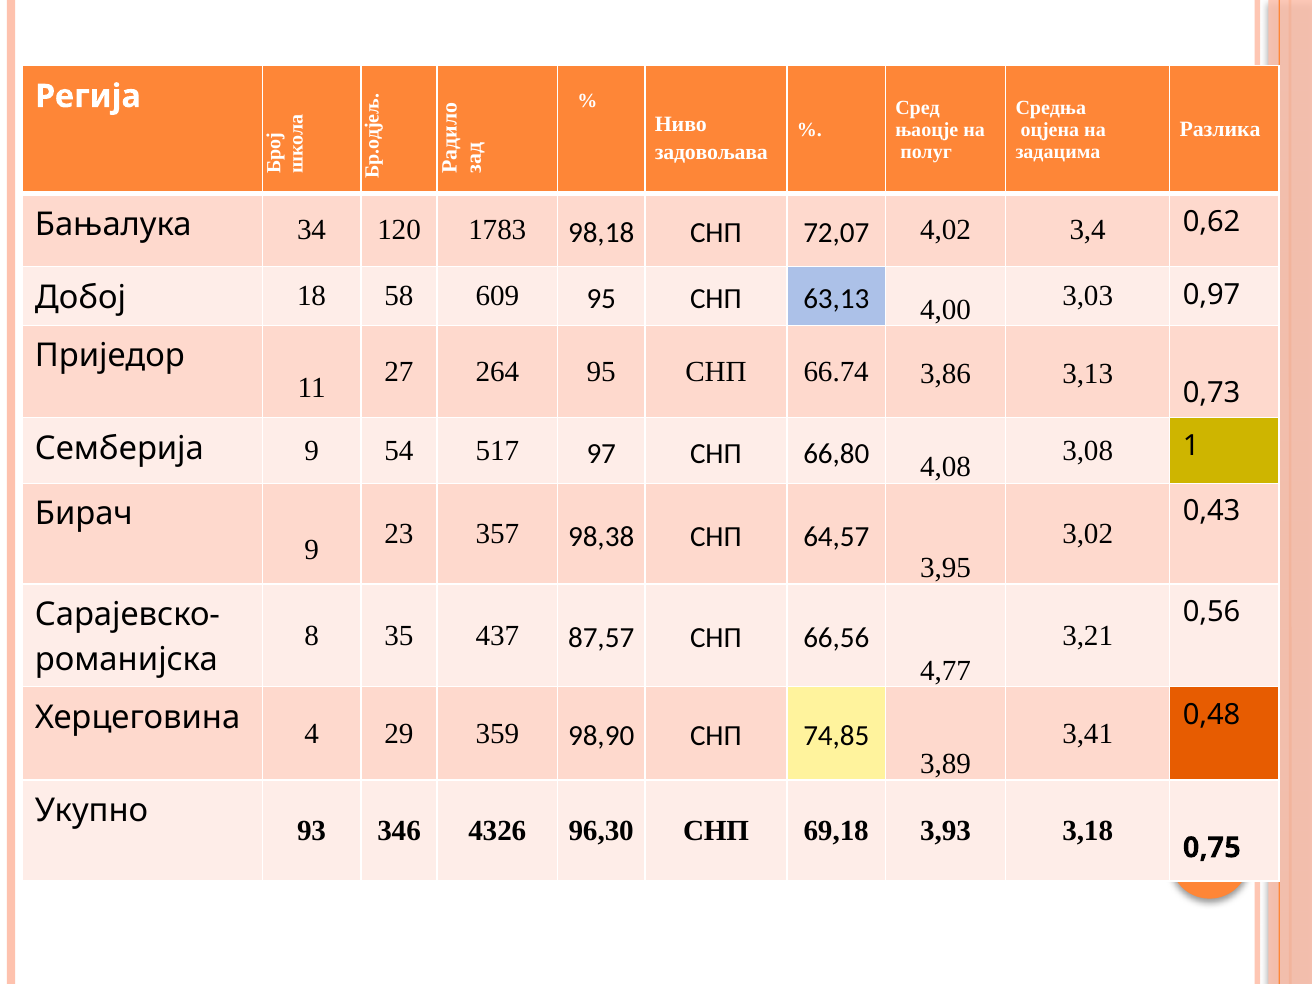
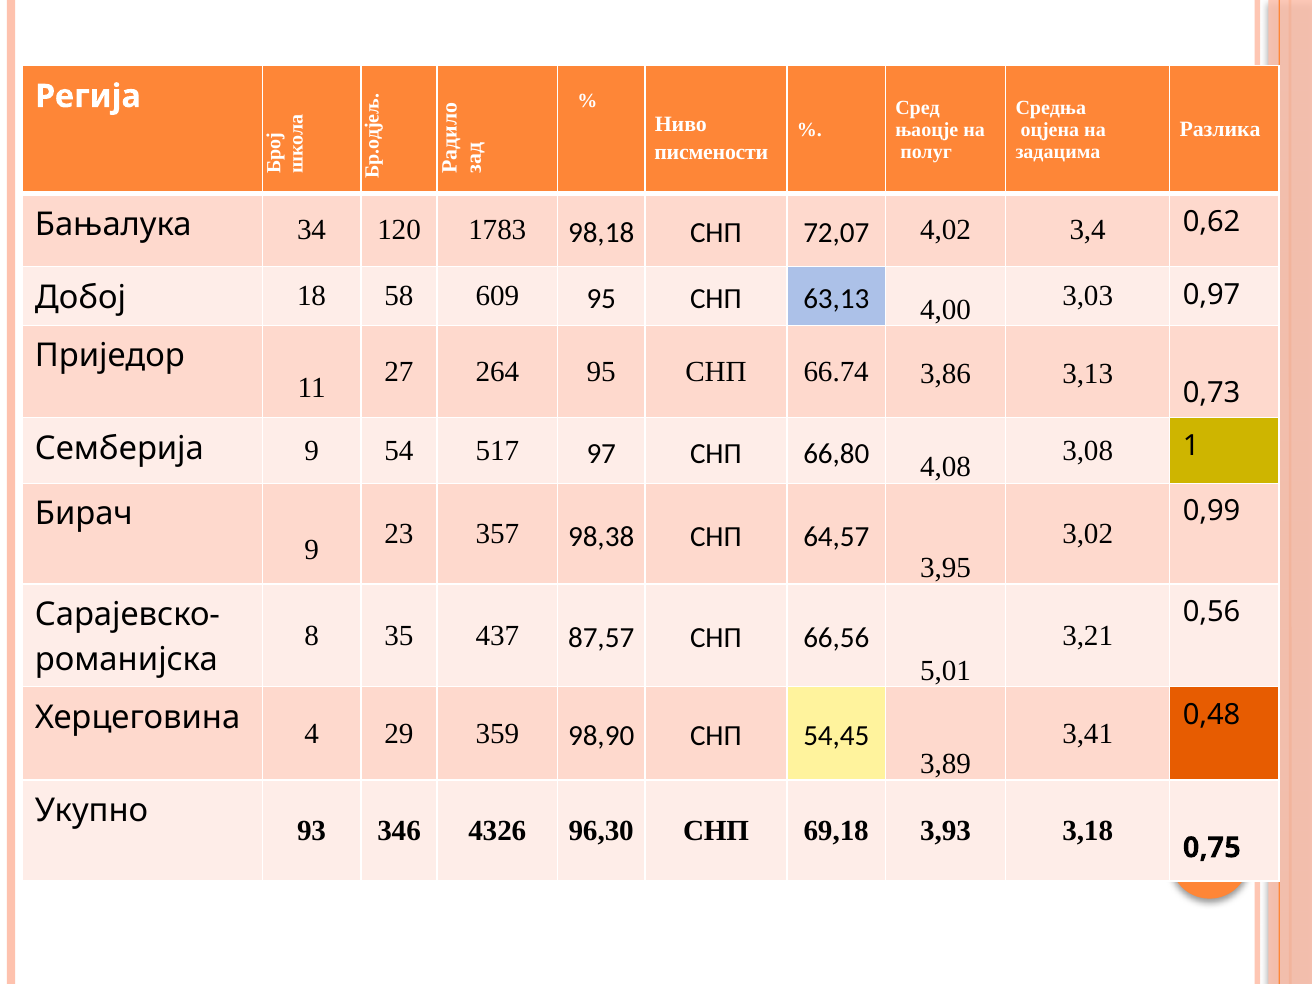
задовољава: задовољава -> писмености (711, 152)
0,43: 0,43 -> 0,99 (1212, 511)
4,77: 4,77 -> 5,01 (946, 671)
74,85: 74,85 -> 54,45 (836, 736)
